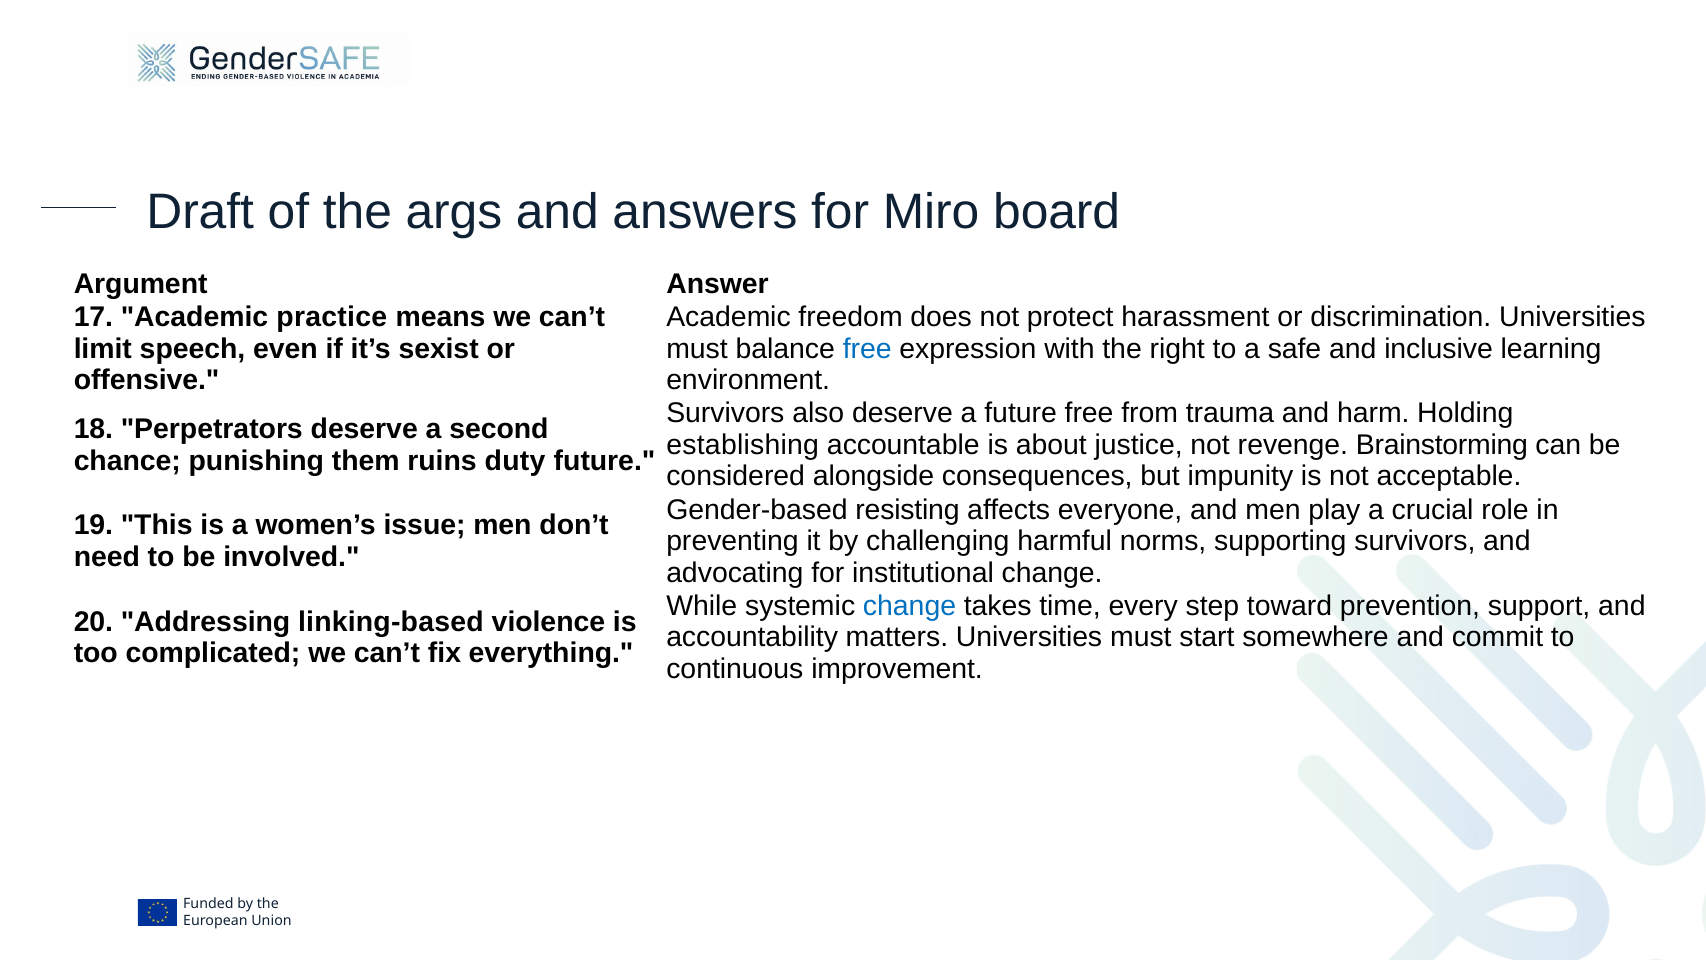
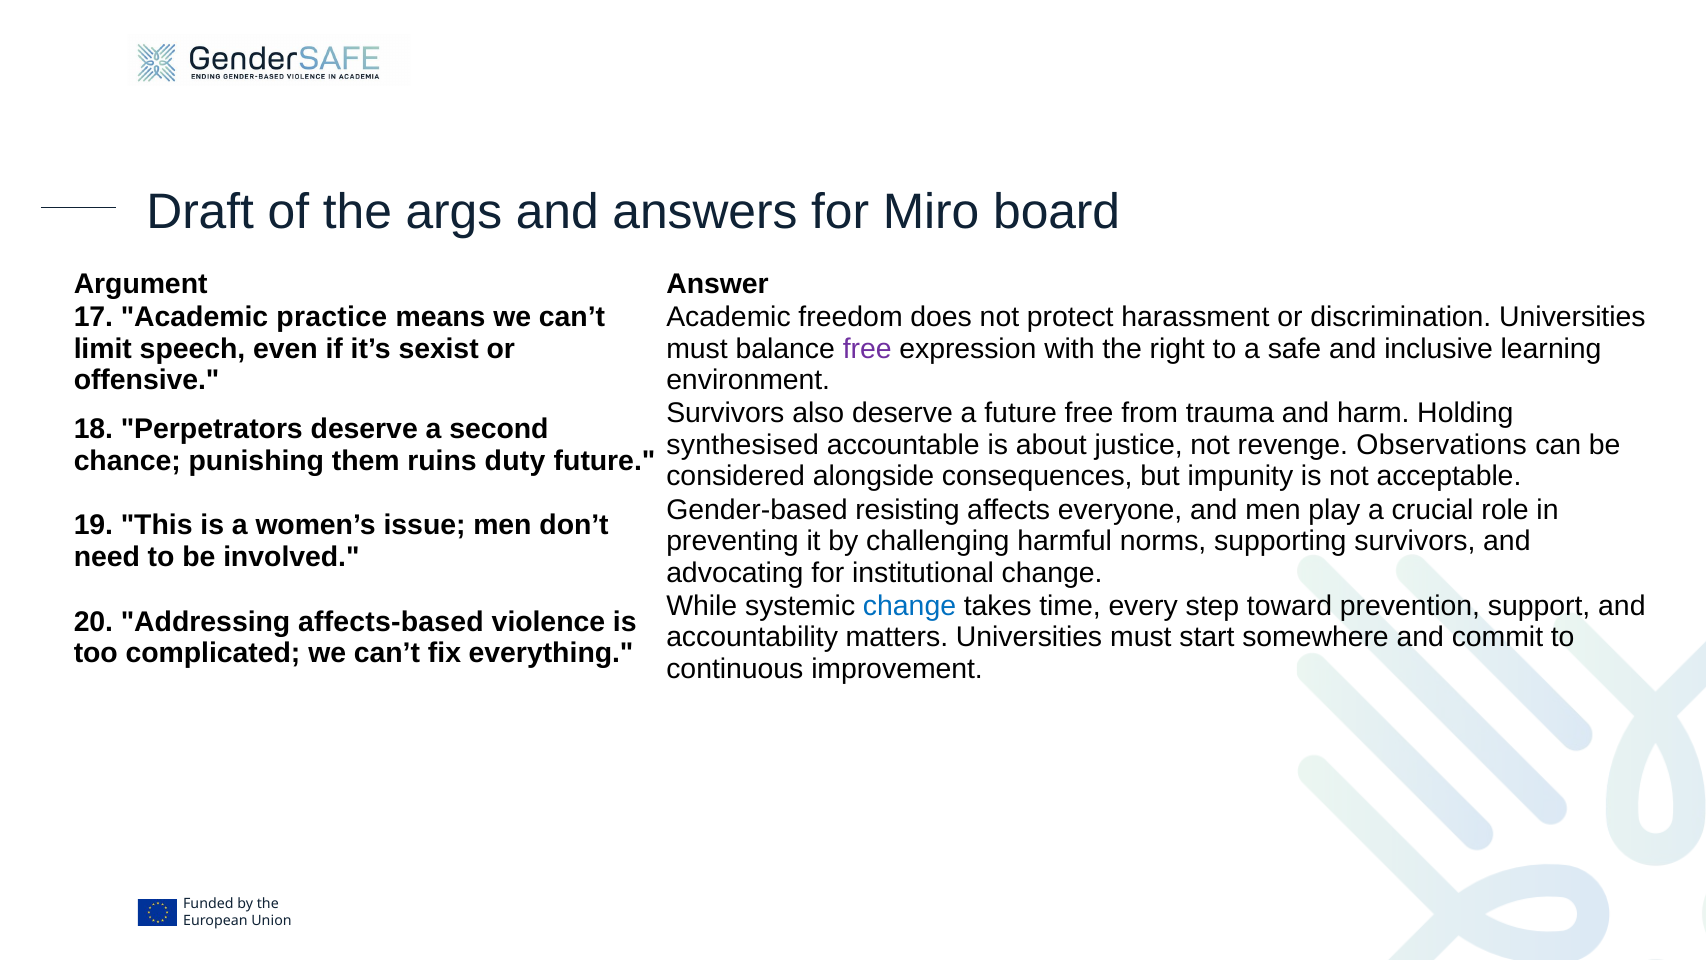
free colour: blue -> purple (867, 349)
establishing: establishing -> synthesised (743, 445)
Brainstorming: Brainstorming -> Observations (1442, 445)
linking-based: linking-based -> affects-based (391, 621)
